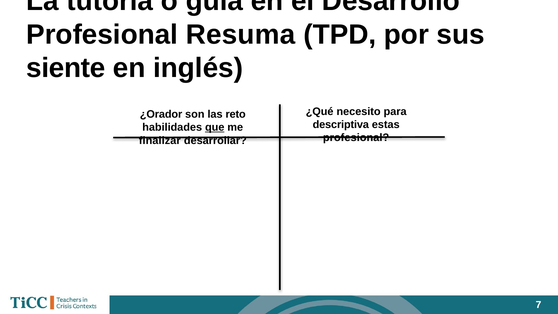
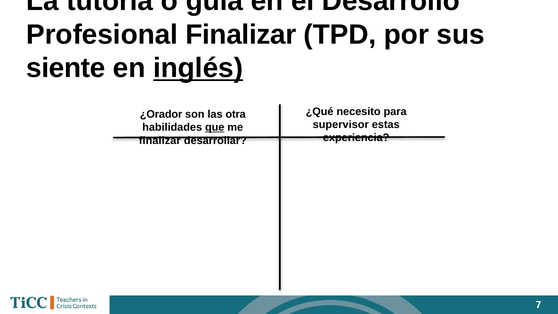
Profesional Resuma: Resuma -> Finalizar (241, 35)
inglés underline: none -> present (198, 68)
reto: reto -> otra (236, 114)
descriptiva: descriptiva -> supervisor (341, 124)
profesional: profesional -> experiencia (356, 138)
